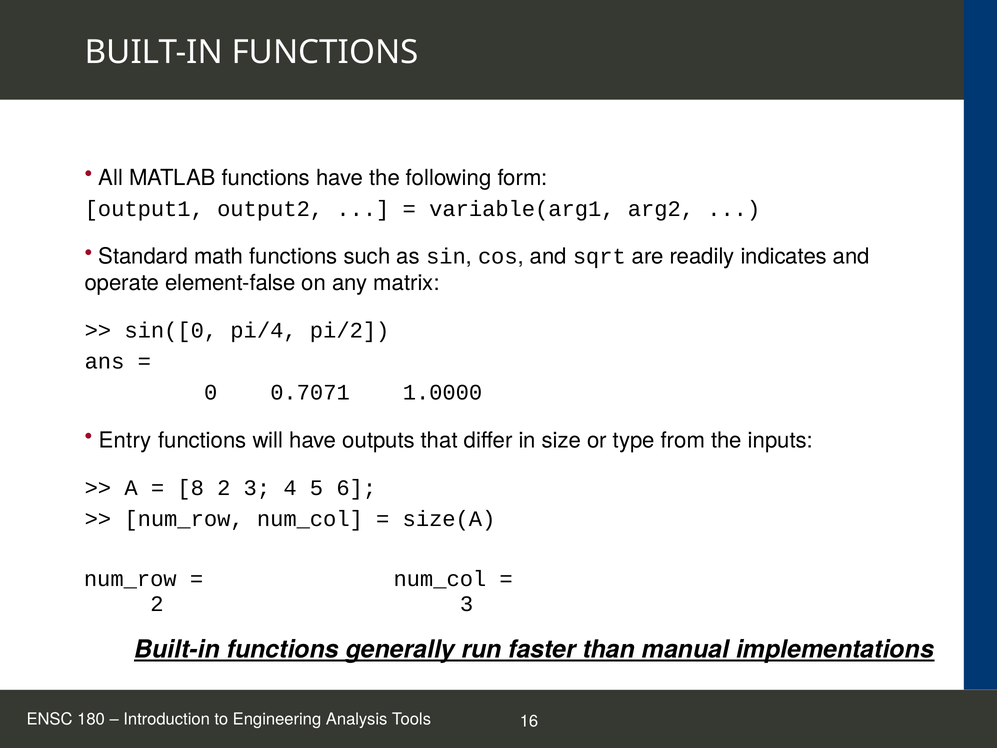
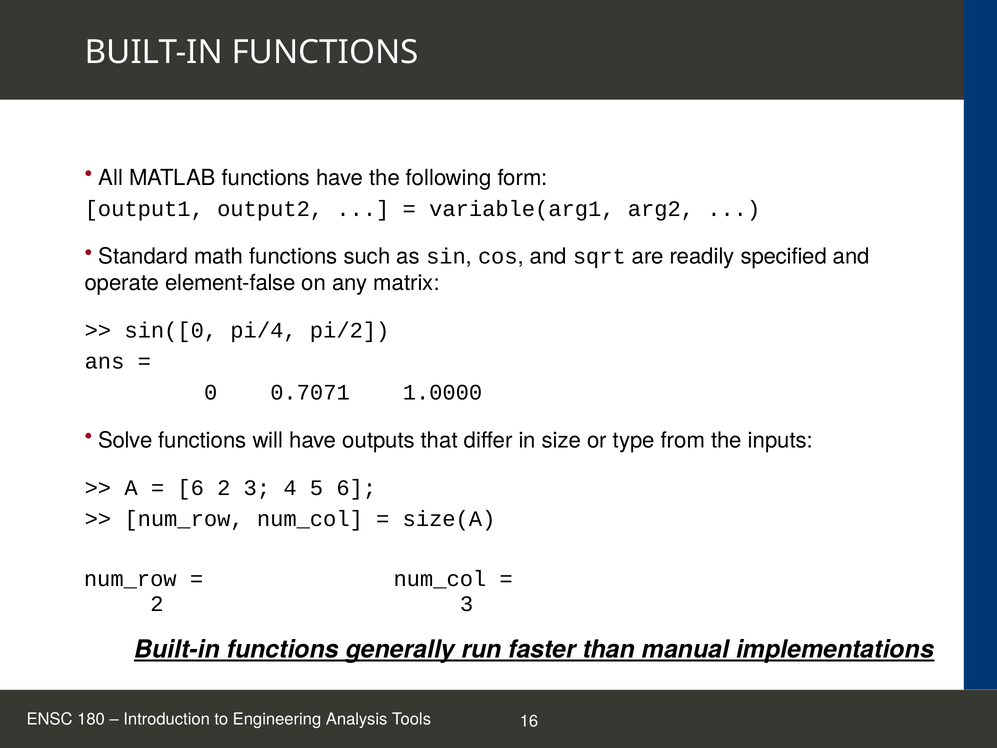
indicates: indicates -> specified (784, 256)
Entry: Entry -> Solve (125, 440)
8: 8 -> 6 (191, 488)
